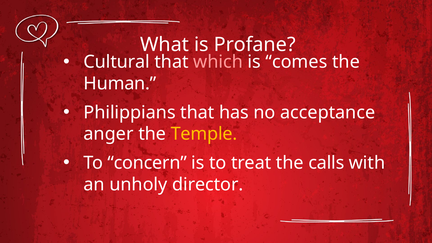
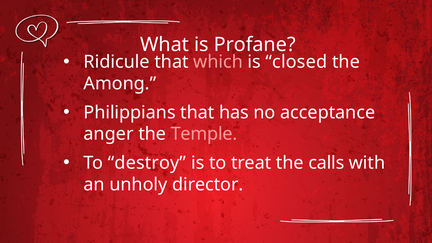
Cultural: Cultural -> Ridicule (117, 62)
comes: comes -> closed (296, 62)
Human: Human -> Among (120, 84)
Temple colour: yellow -> pink (204, 134)
concern: concern -> destroy (147, 163)
